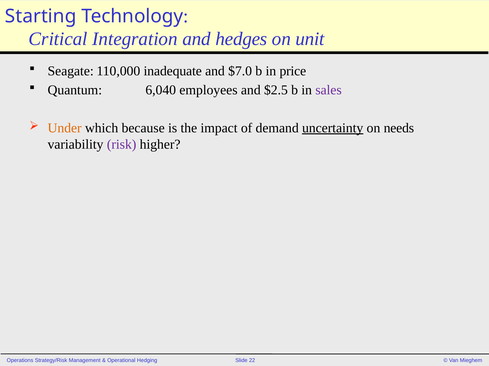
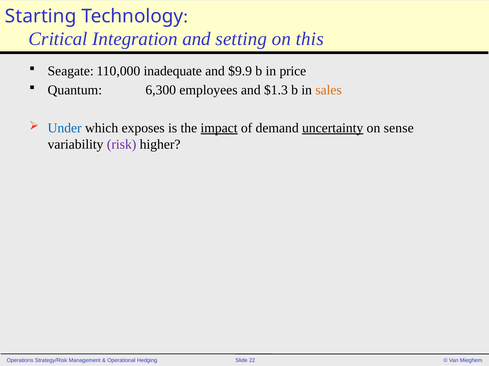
hedges: hedges -> setting (241, 39)
unit: unit -> this (310, 39)
$7.0: $7.0 -> $9.9 (240, 71)
6,040: 6,040 -> 6,300 (161, 90)
$2.5: $2.5 -> $1.3 (276, 90)
sales colour: purple -> orange (329, 90)
Under colour: orange -> blue (65, 128)
because: because -> exposes (143, 128)
impact underline: none -> present (219, 128)
needs: needs -> sense (399, 128)
